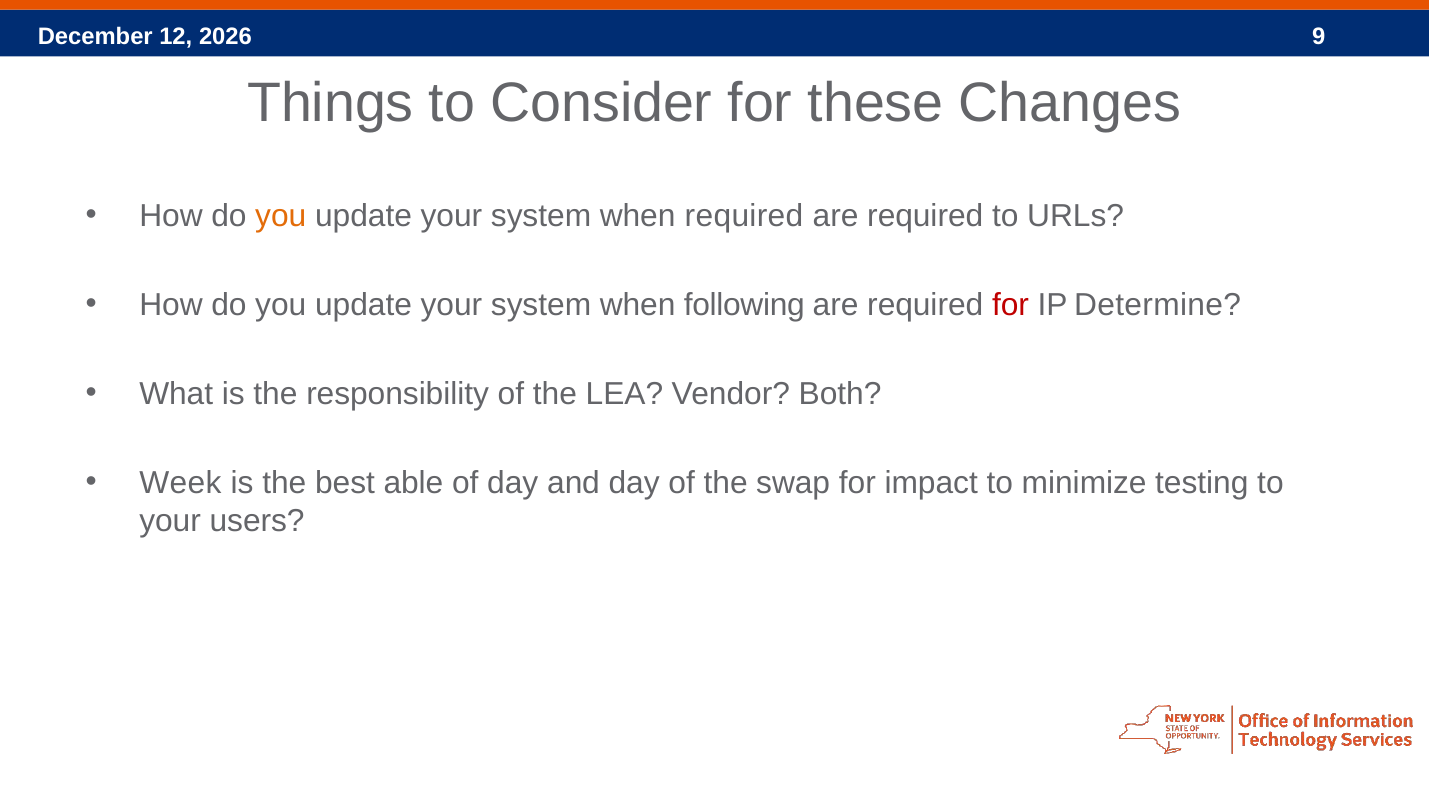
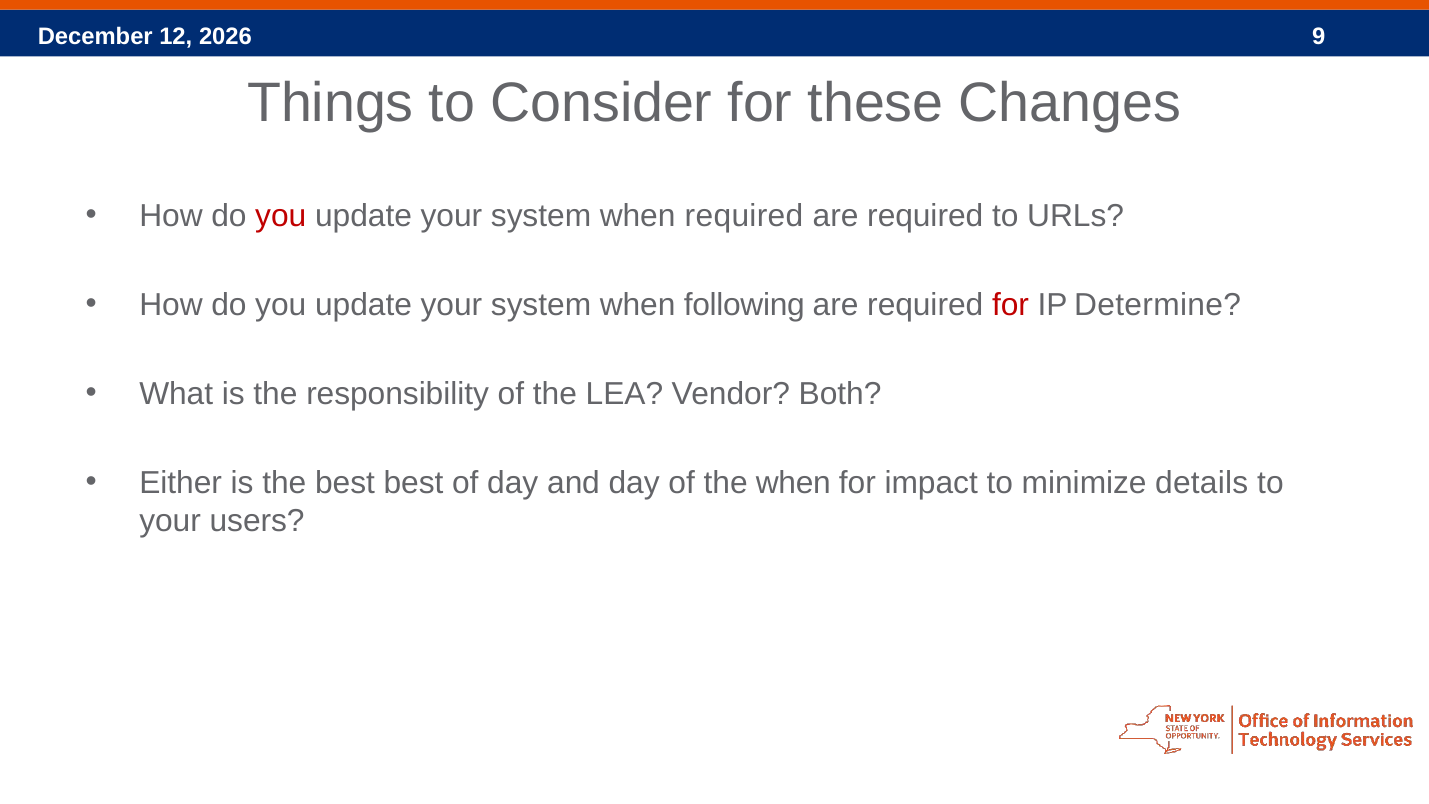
you colour: orange -> red (281, 216)
Week: Week -> Either (181, 483)
best able: able -> best (413, 483)
the swap: swap -> when (793, 483)
testing: testing -> details (1202, 483)
